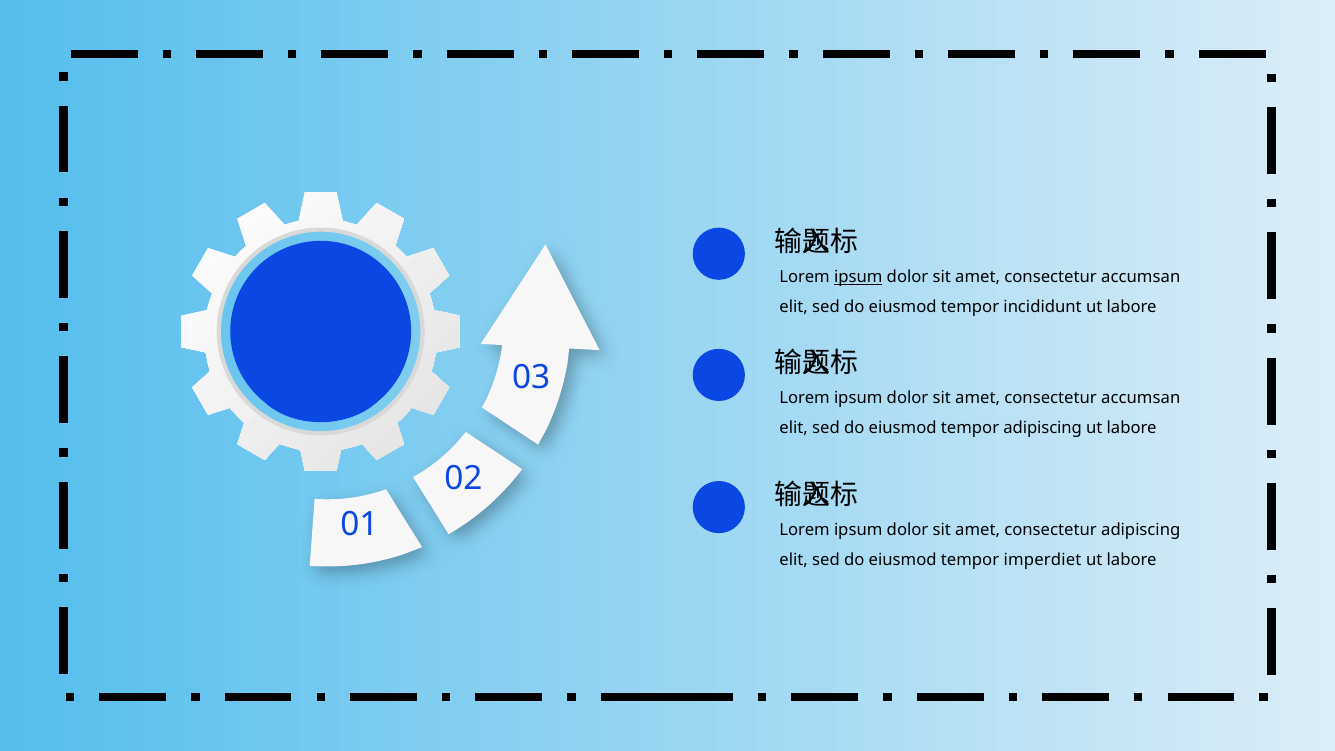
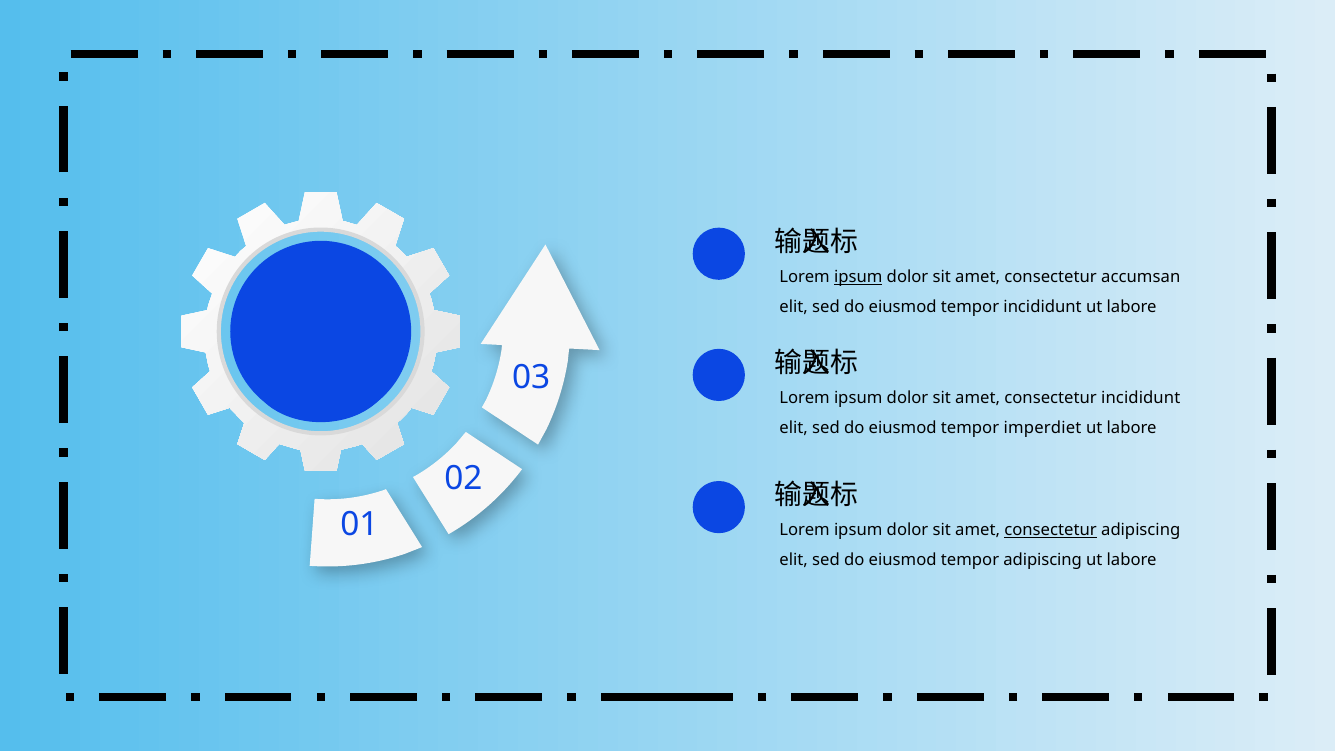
accumsan: accumsan -> incididunt (1141, 398)
tempor adipiscing: adipiscing -> imperdiet (1043, 428)
consectetur underline: none -> present (1051, 530)
tempor imperdiet: imperdiet -> adipiscing (1043, 560)
